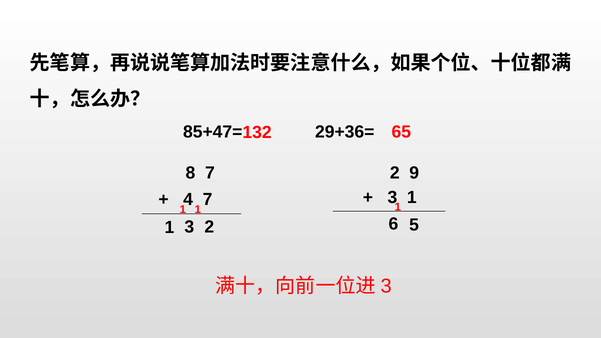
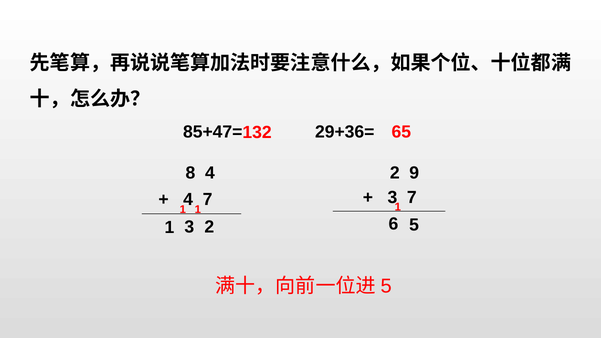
8 7: 7 -> 4 (210, 173)
1: 1 -> 7 (412, 197)
3: 3 -> 5 (386, 286)
